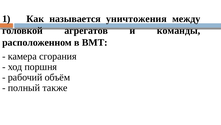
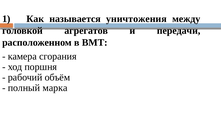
команды: команды -> передачи (179, 30)
также: также -> марка (55, 87)
